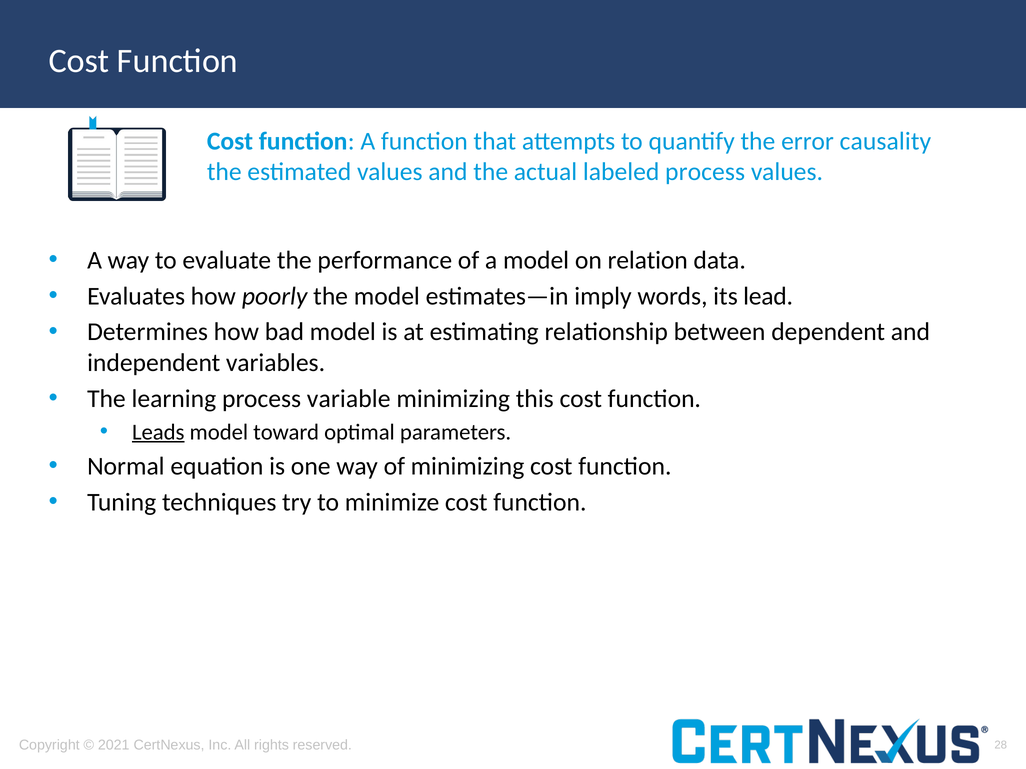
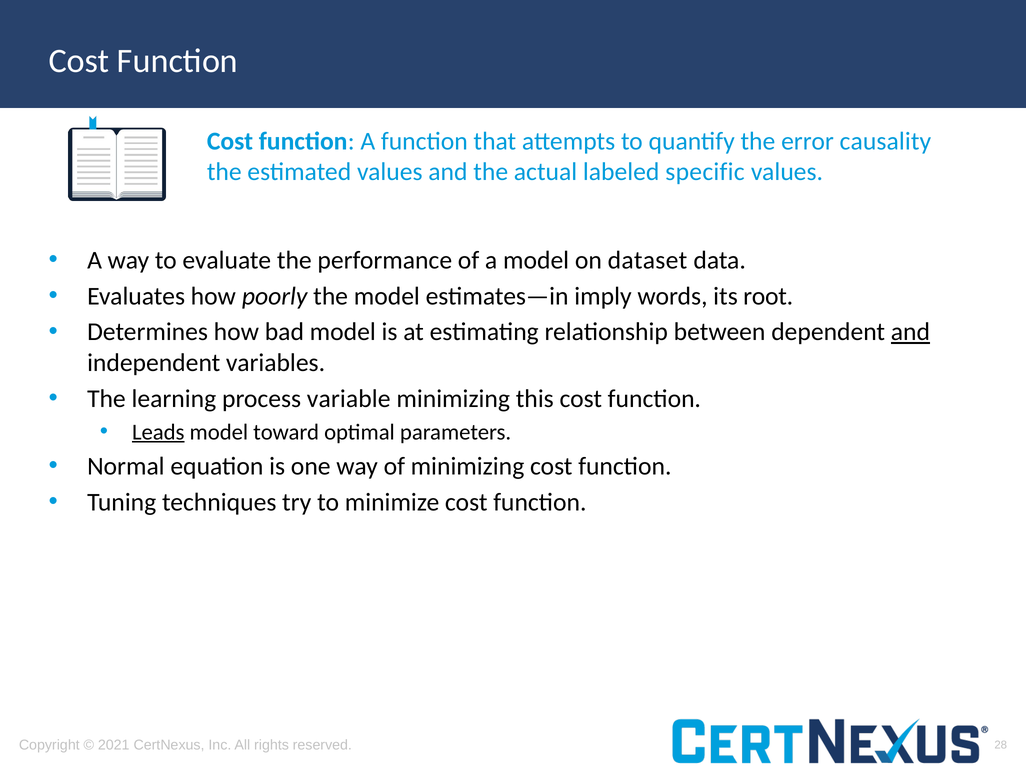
labeled process: process -> specific (705, 172)
relation: relation -> dataset (647, 260)
lead: lead -> root (768, 296)
and underline: none -> present (910, 332)
